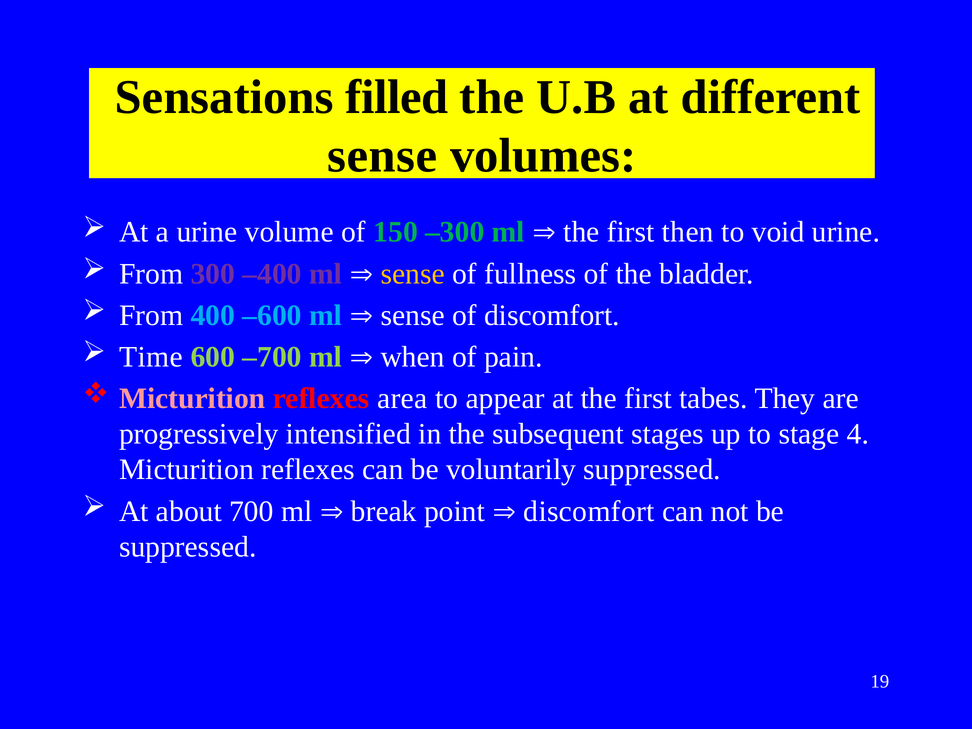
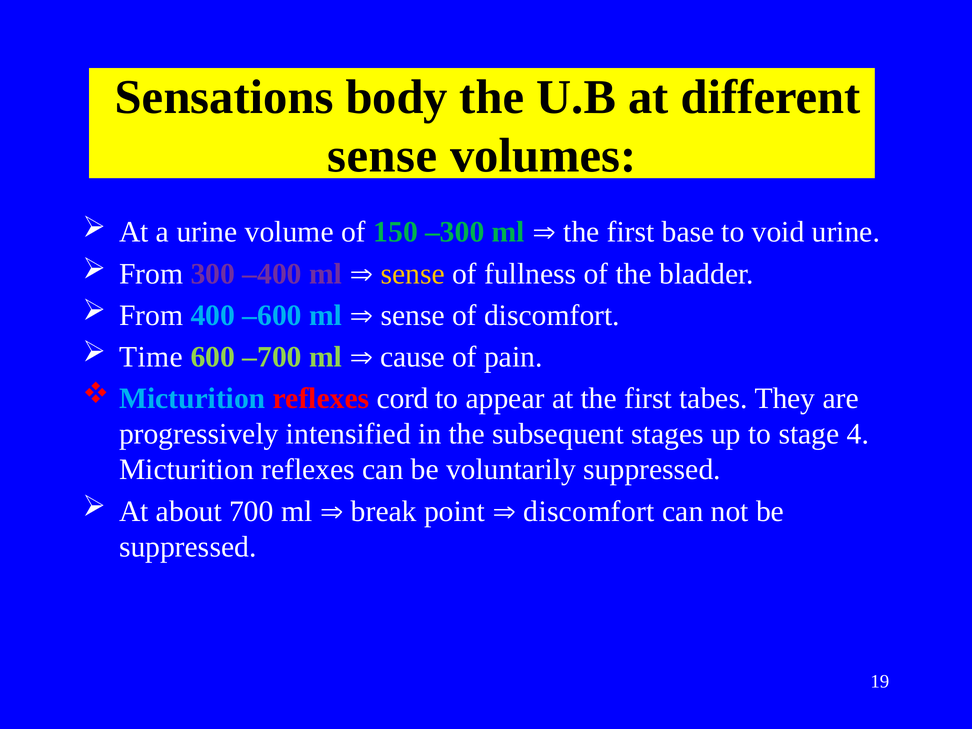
filled: filled -> body (397, 97)
then: then -> base (688, 232)
when: when -> cause (413, 357)
Micturition colour: pink -> light blue (192, 398)
area: area -> cord (403, 398)
